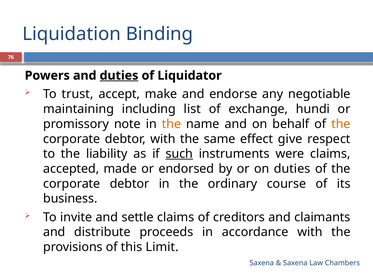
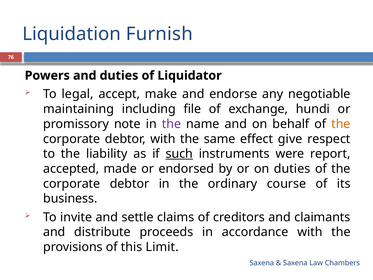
Binding: Binding -> Furnish (159, 34)
duties underline: present -> none (119, 75)
trust: trust -> legal (78, 94)
list: list -> file (192, 109)
the colour: orange -> purple (171, 124)
were claims: claims -> report (330, 154)
